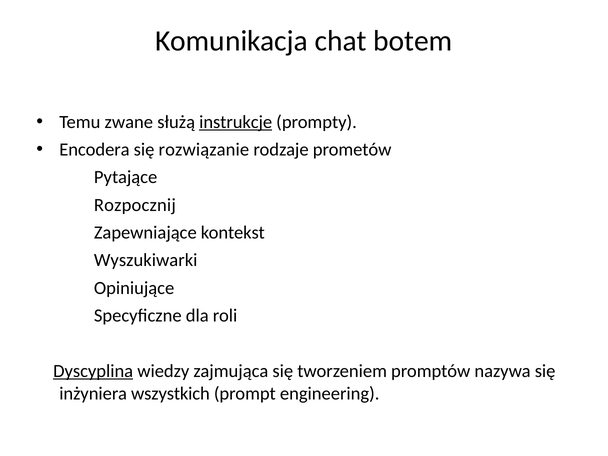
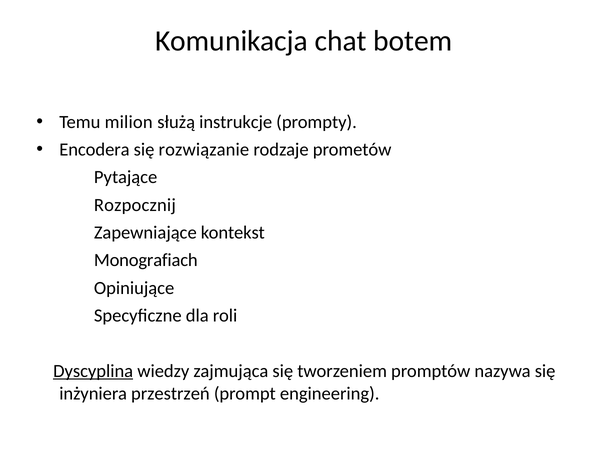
zwane: zwane -> milion (129, 122)
instrukcje underline: present -> none (236, 122)
Wyszukiwarki: Wyszukiwarki -> Monografiach (146, 260)
wszystkich: wszystkich -> przestrzeń (170, 393)
